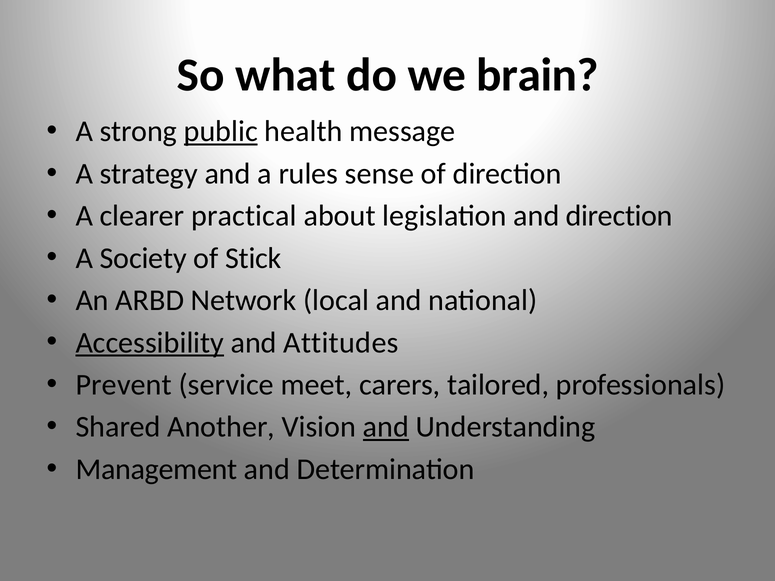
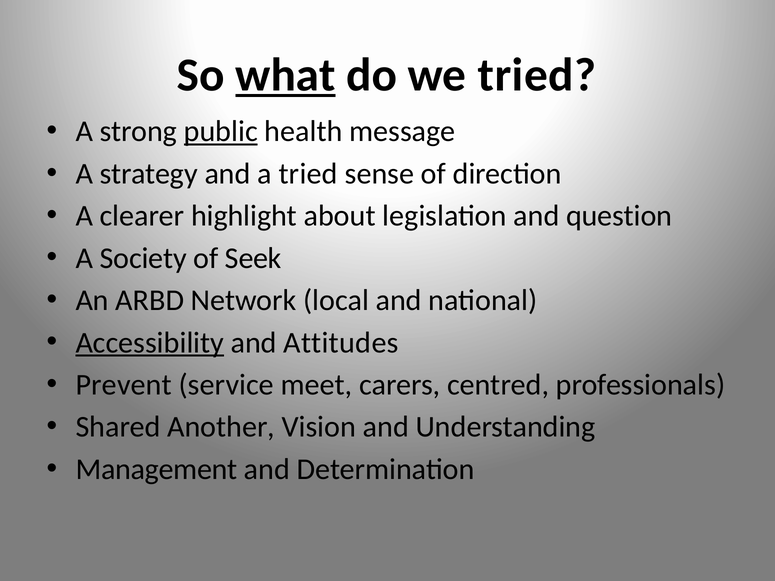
what underline: none -> present (285, 75)
we brain: brain -> tried (537, 75)
a rules: rules -> tried (308, 174)
practical: practical -> highlight (244, 216)
and direction: direction -> question (619, 216)
Stick: Stick -> Seek (253, 258)
tailored: tailored -> centred (498, 385)
and underline: present -> none (386, 427)
